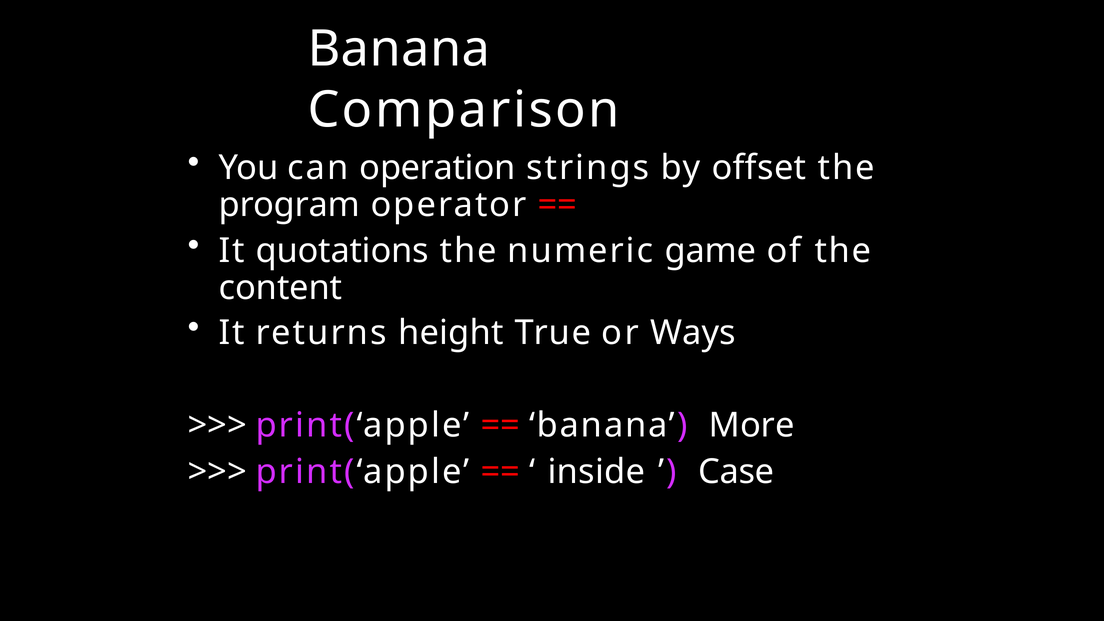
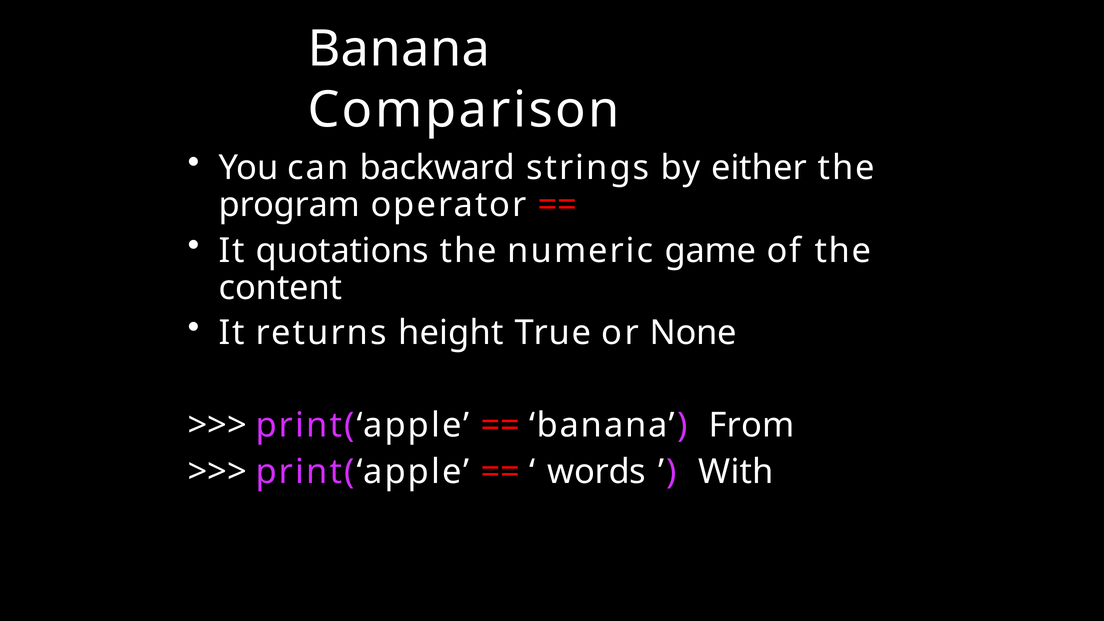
operation: operation -> backward (437, 168)
offset: offset -> either (759, 168)
Ways: Ways -> None (693, 333)
More: More -> From (752, 426)
inside: inside -> words (597, 472)
Case: Case -> With (736, 472)
